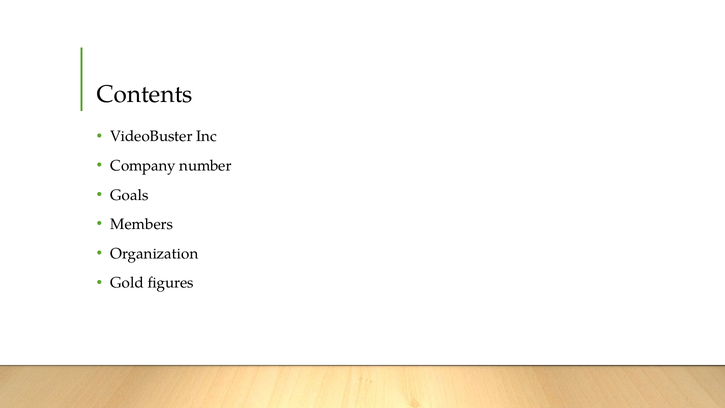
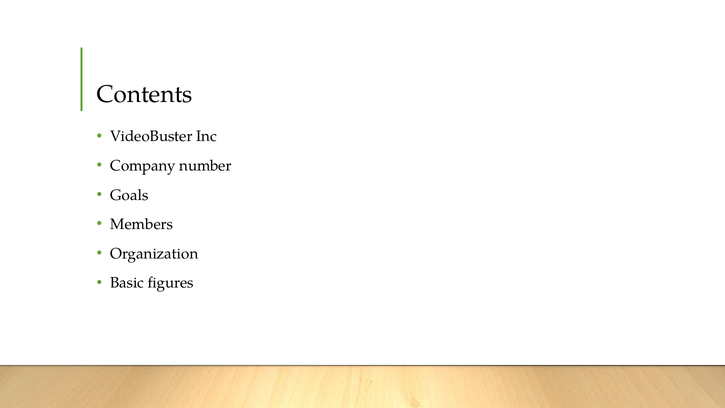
Gold: Gold -> Basic (127, 283)
